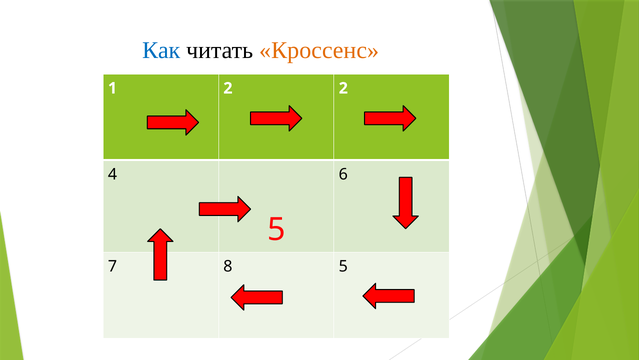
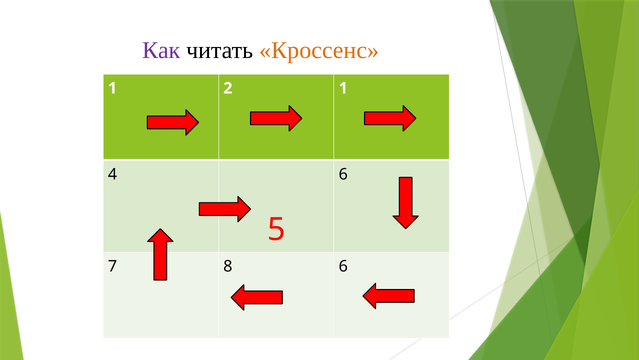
Как colour: blue -> purple (161, 50)
2 2: 2 -> 1 (343, 88)
8 5: 5 -> 6 (343, 266)
